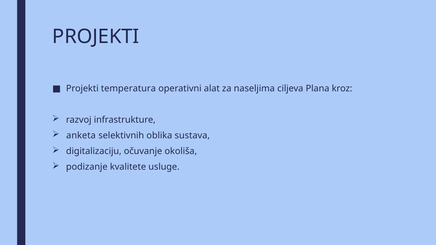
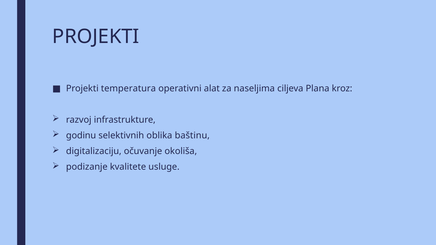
anketa: anketa -> godinu (81, 136)
sustava: sustava -> baštinu (192, 136)
